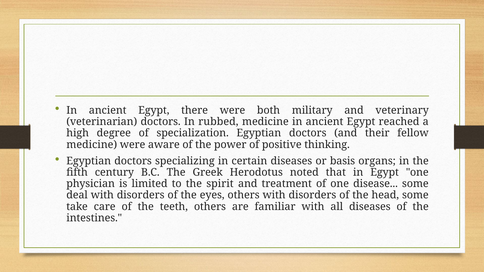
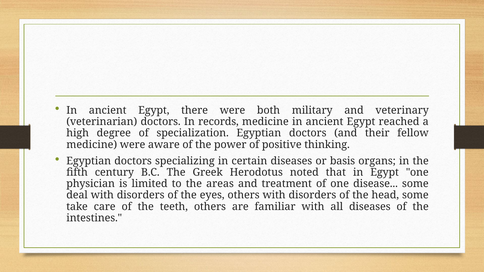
rubbed: rubbed -> records (218, 122)
spirit: spirit -> areas (220, 184)
